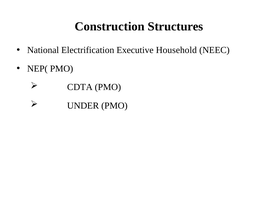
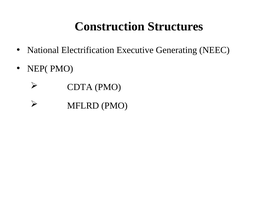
Household: Household -> Generating (176, 50)
UNDER: UNDER -> MFLRD (83, 106)
